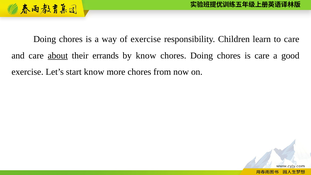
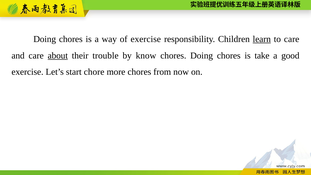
learn underline: none -> present (262, 39)
errands: errands -> trouble (105, 56)
is care: care -> take (262, 56)
start know: know -> chore (94, 72)
